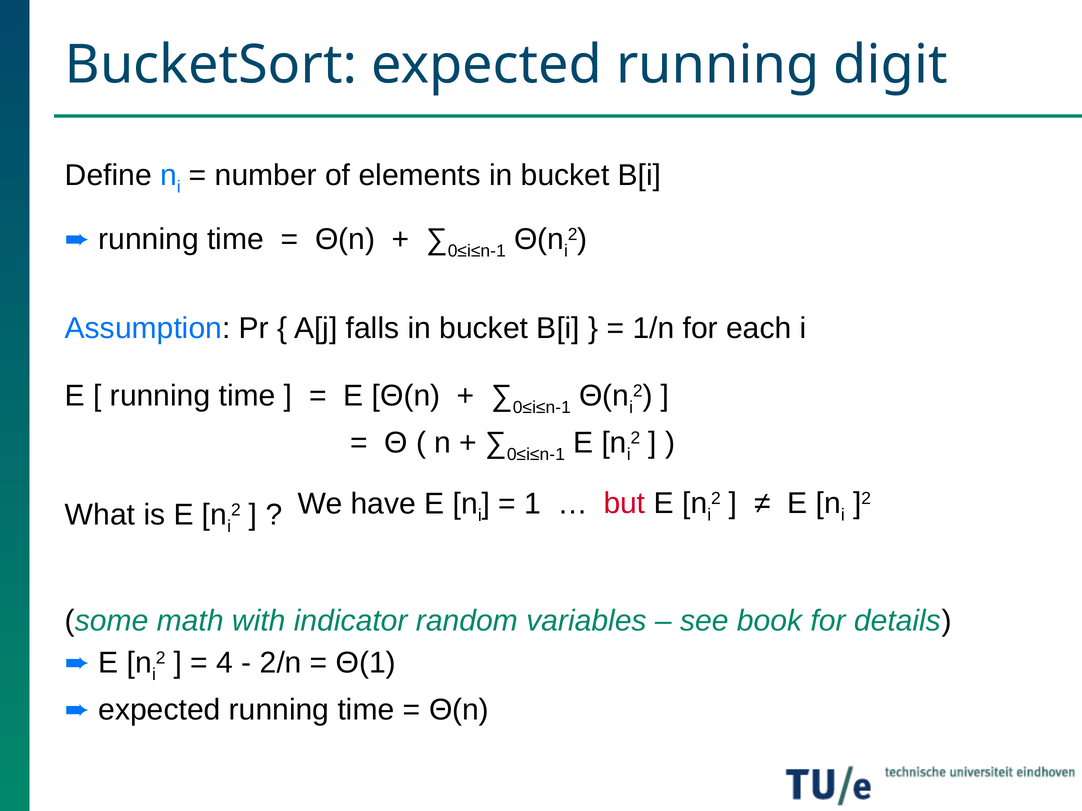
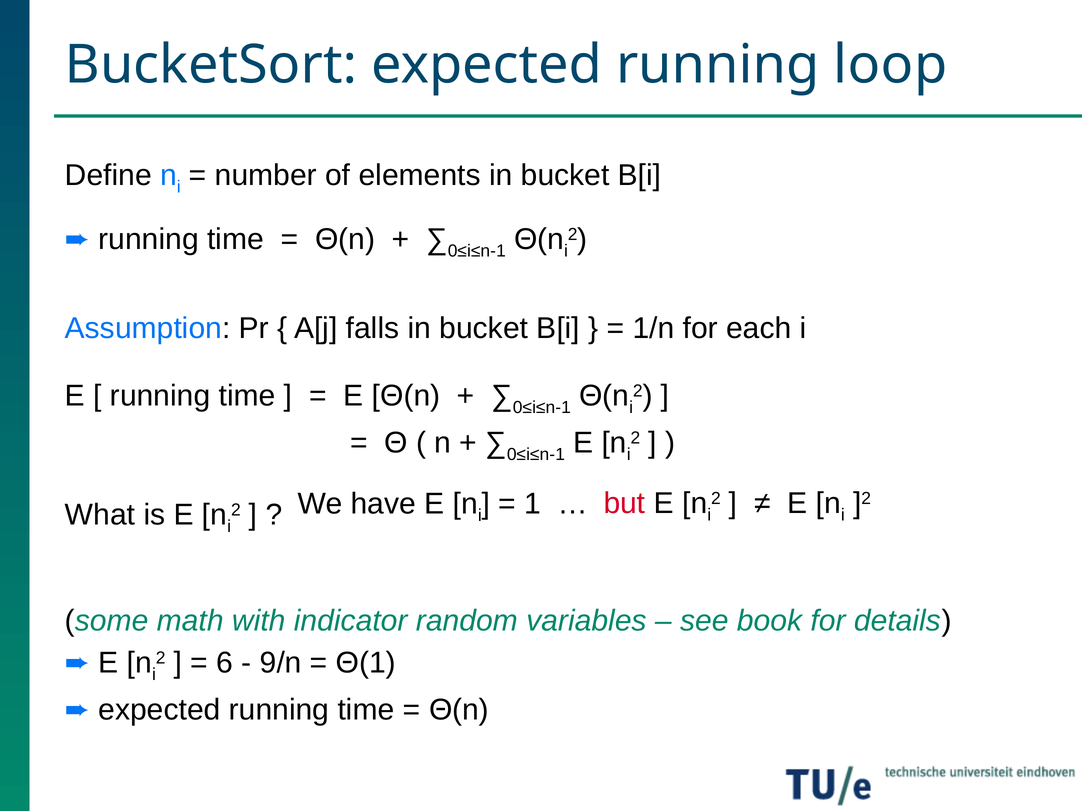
digit: digit -> loop (890, 65)
4: 4 -> 6 (225, 663)
2/n: 2/n -> 9/n (281, 663)
